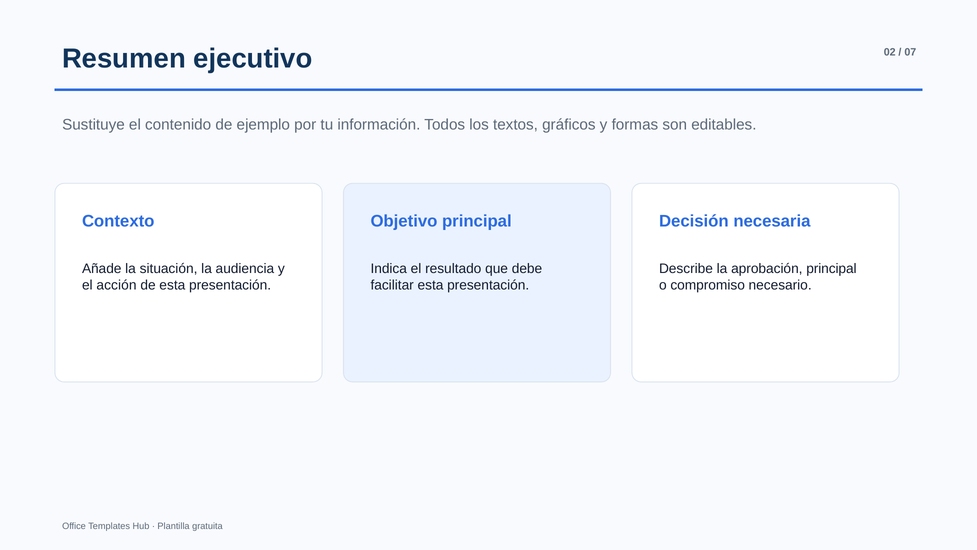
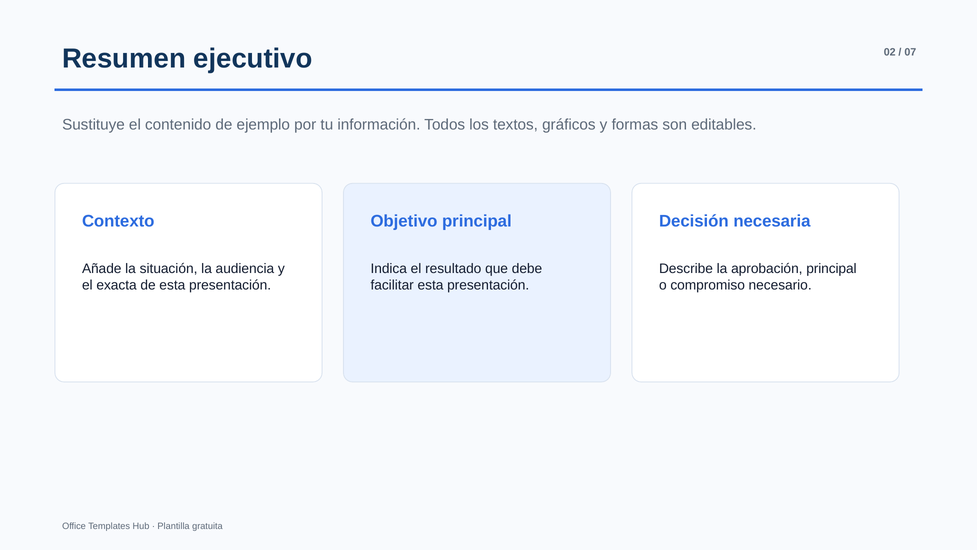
acción: acción -> exacta (117, 285)
